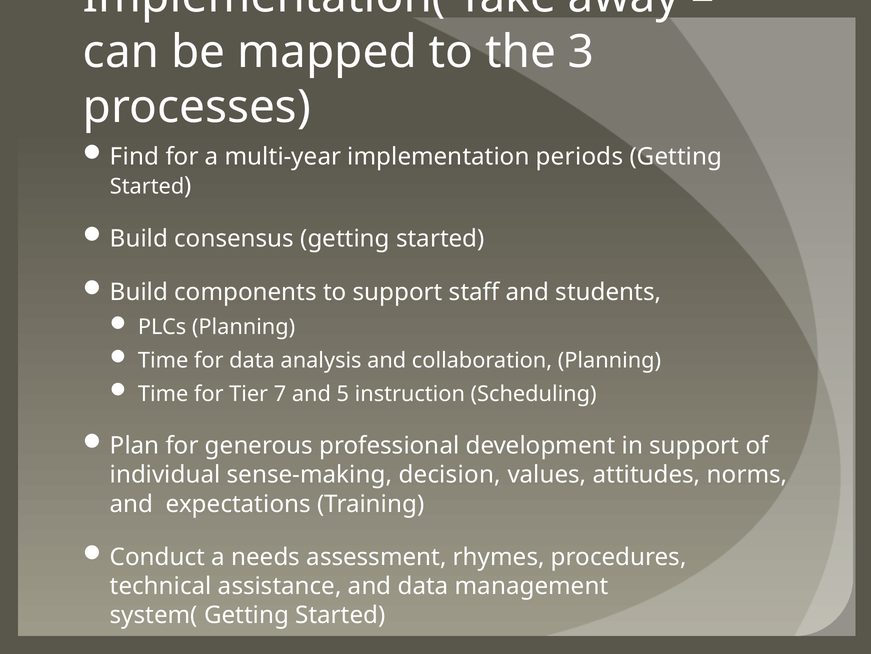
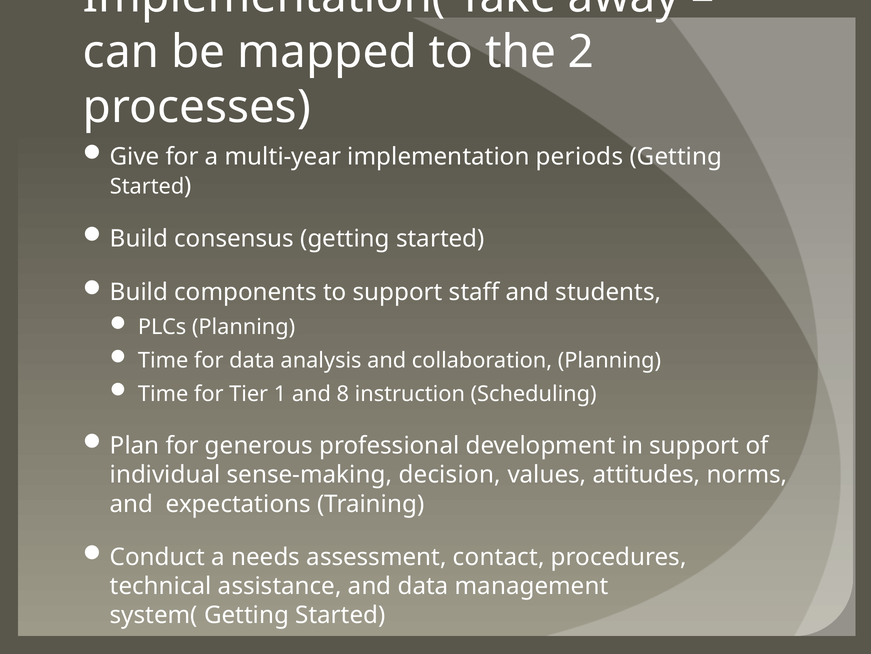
3: 3 -> 2 (581, 52)
Find: Find -> Give (135, 156)
7: 7 -> 1 (280, 393)
5: 5 -> 8 (343, 393)
rhymes: rhymes -> contact (499, 557)
